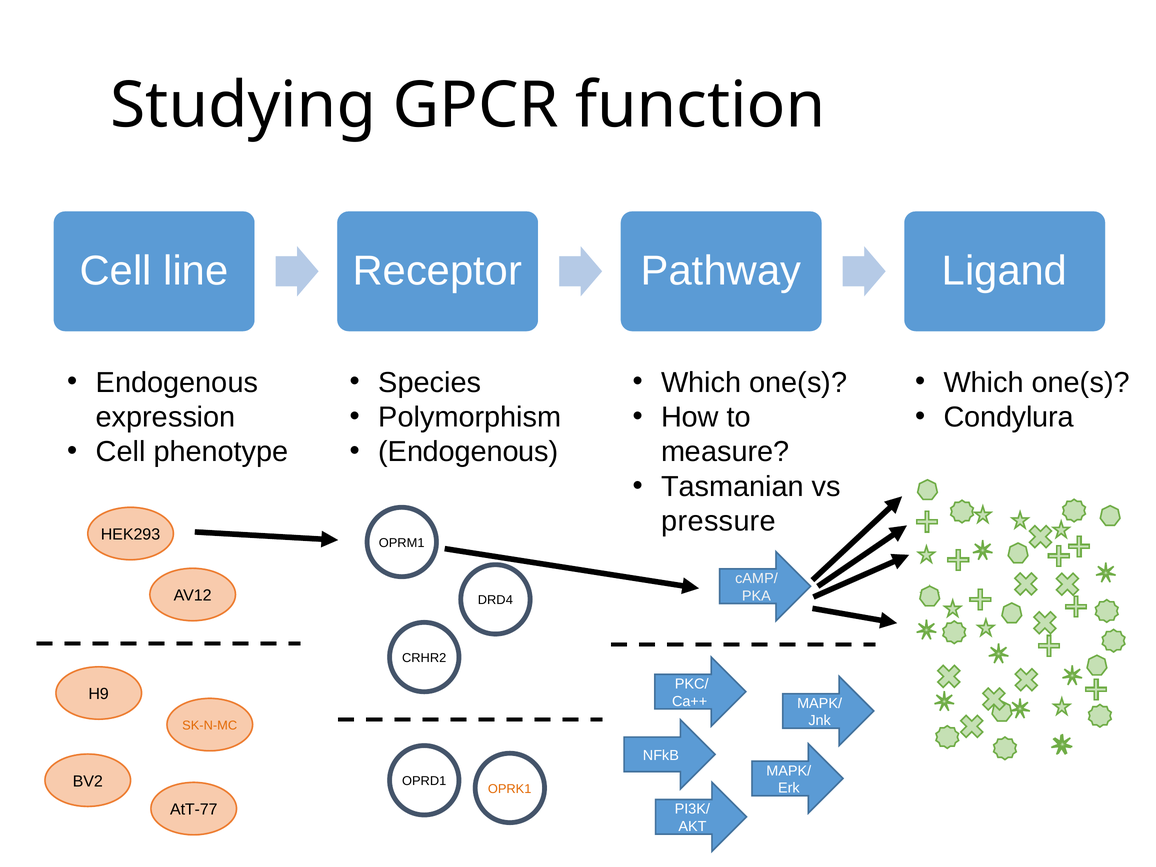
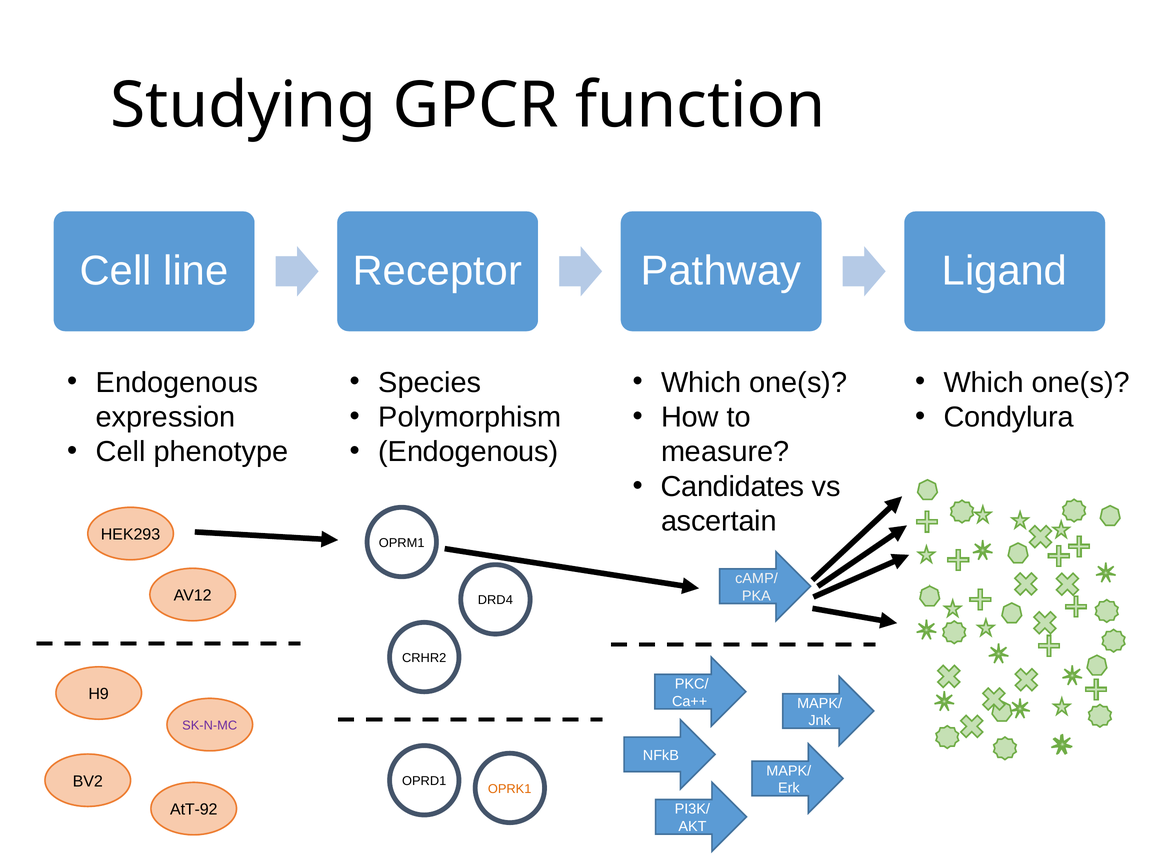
Tasmanian: Tasmanian -> Candidates (733, 487)
pressure: pressure -> ascertain (719, 521)
SK-N-MC colour: orange -> purple (210, 725)
AtT-77: AtT-77 -> AtT-92 (194, 810)
